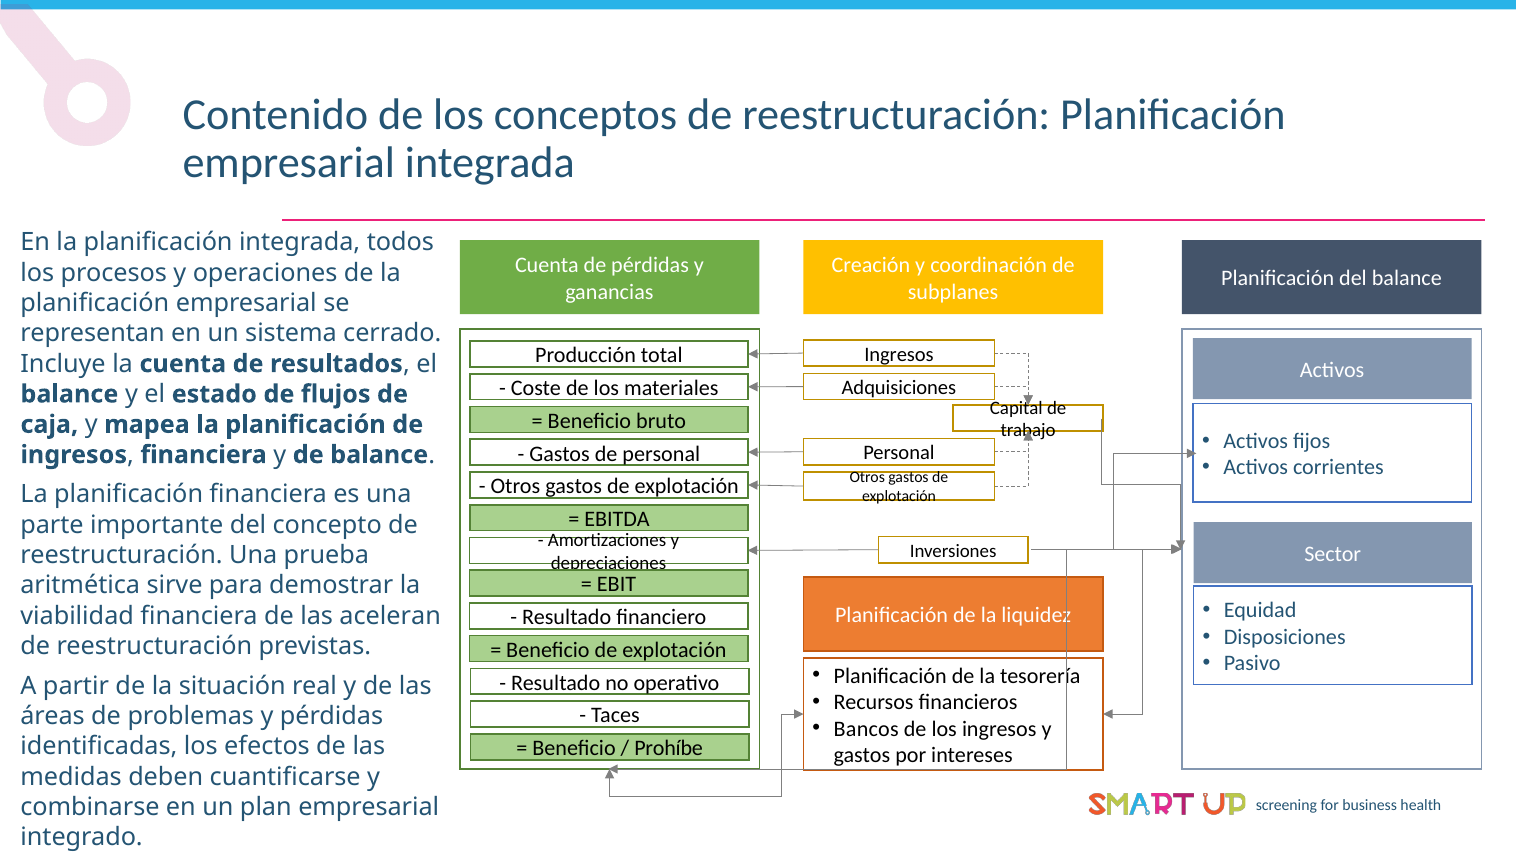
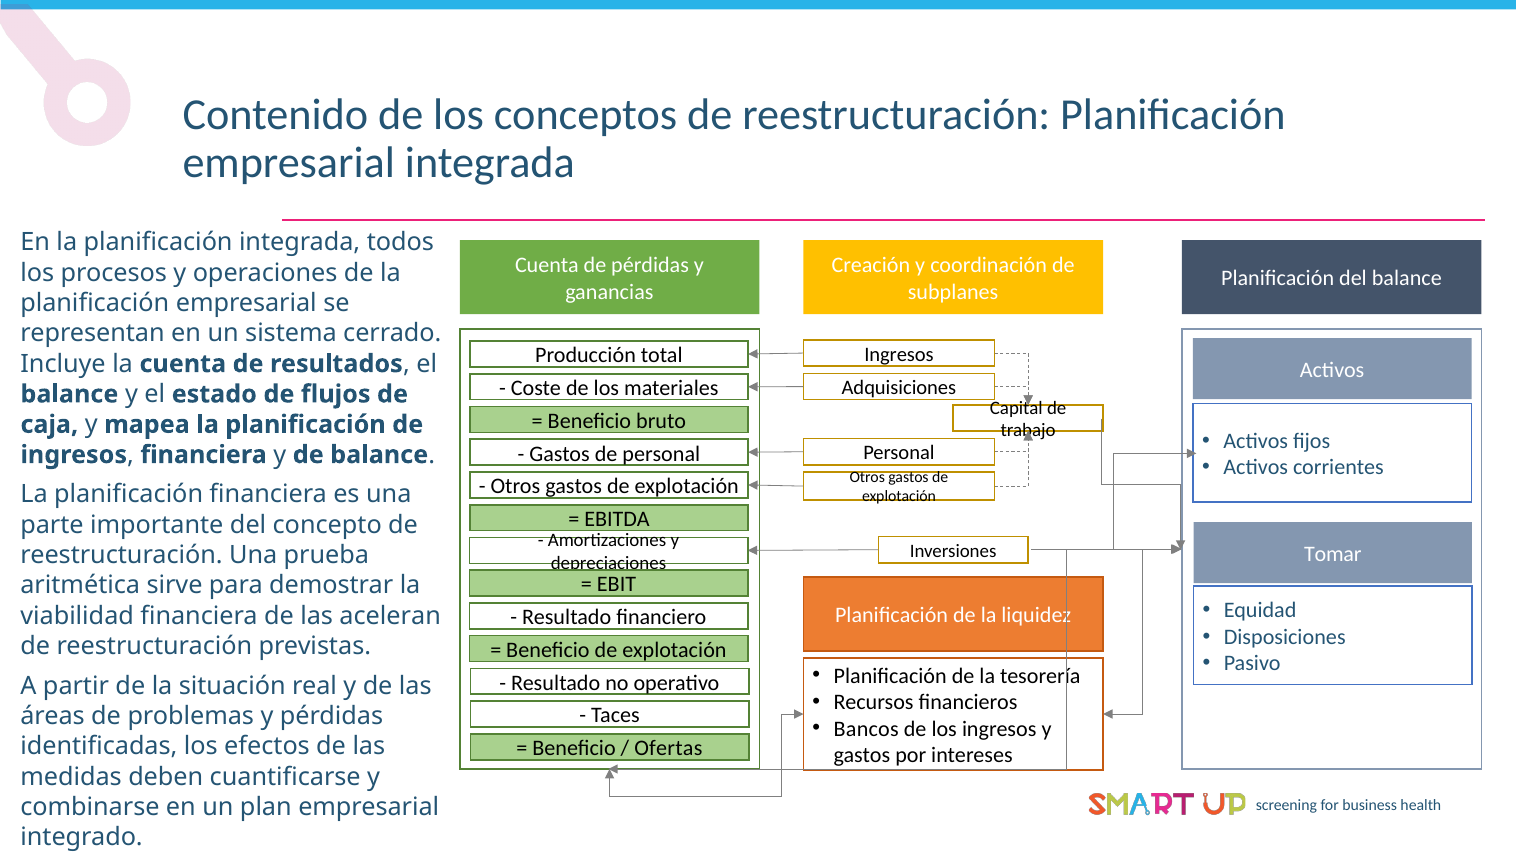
Sector: Sector -> Tomar (1333, 554)
Prohíbe: Prohíbe -> Ofertas (668, 748)
